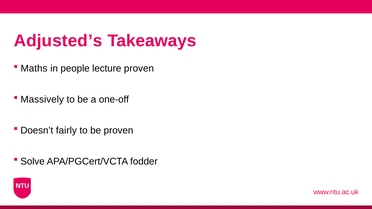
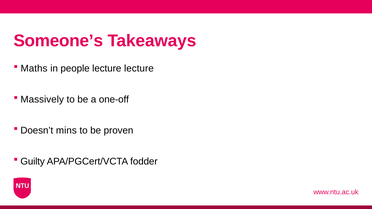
Adjusted’s: Adjusted’s -> Someone’s (58, 41)
lecture proven: proven -> lecture (139, 69)
fairly: fairly -> mins (66, 131)
Solve: Solve -> Guilty (33, 162)
